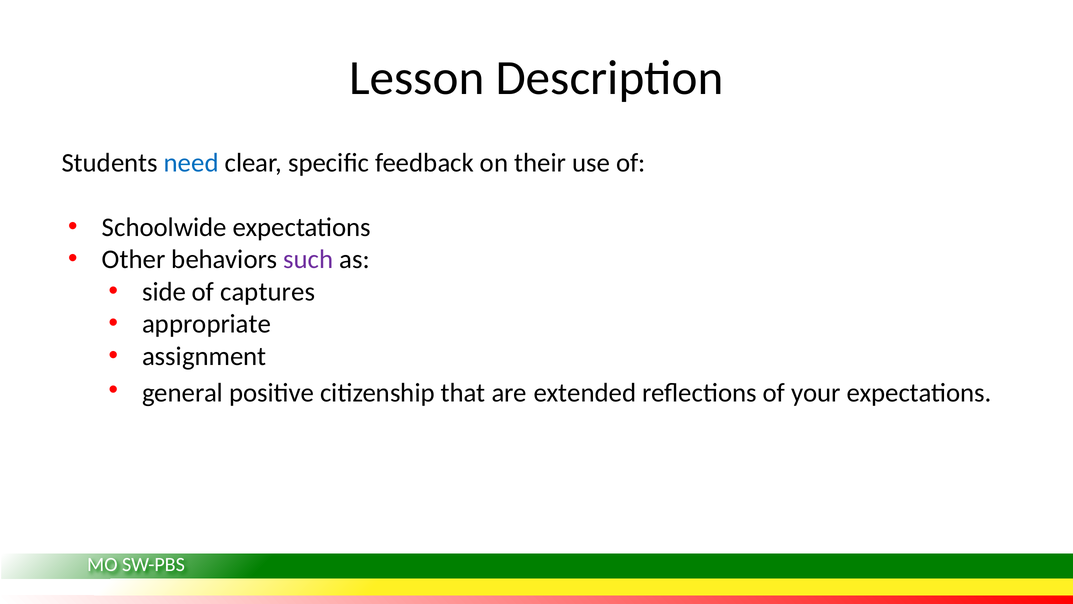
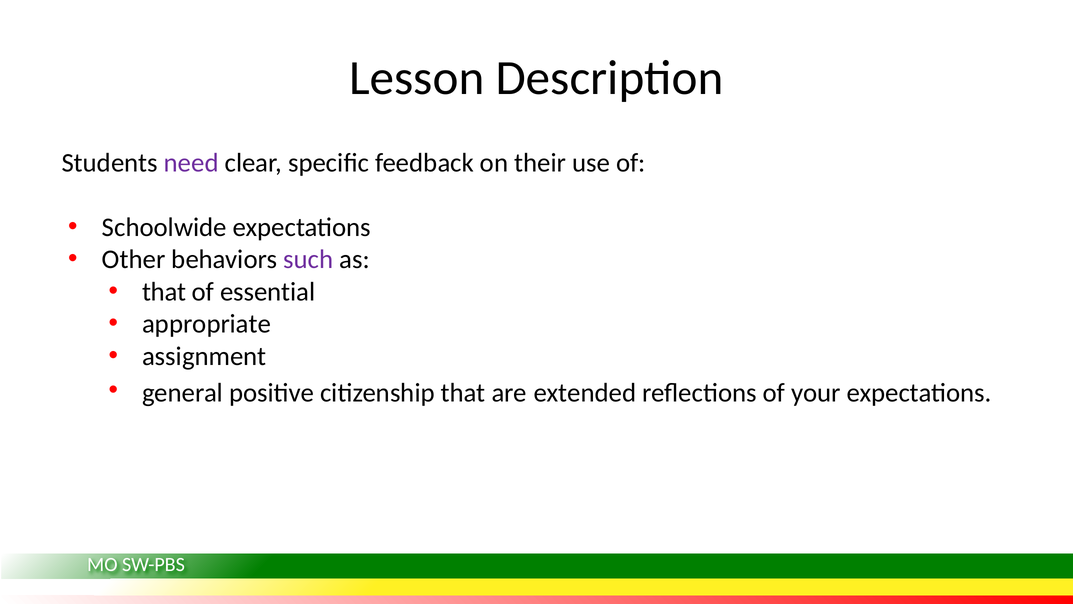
need colour: blue -> purple (191, 163)
side: side -> that (164, 292)
captures: captures -> essential (268, 292)
